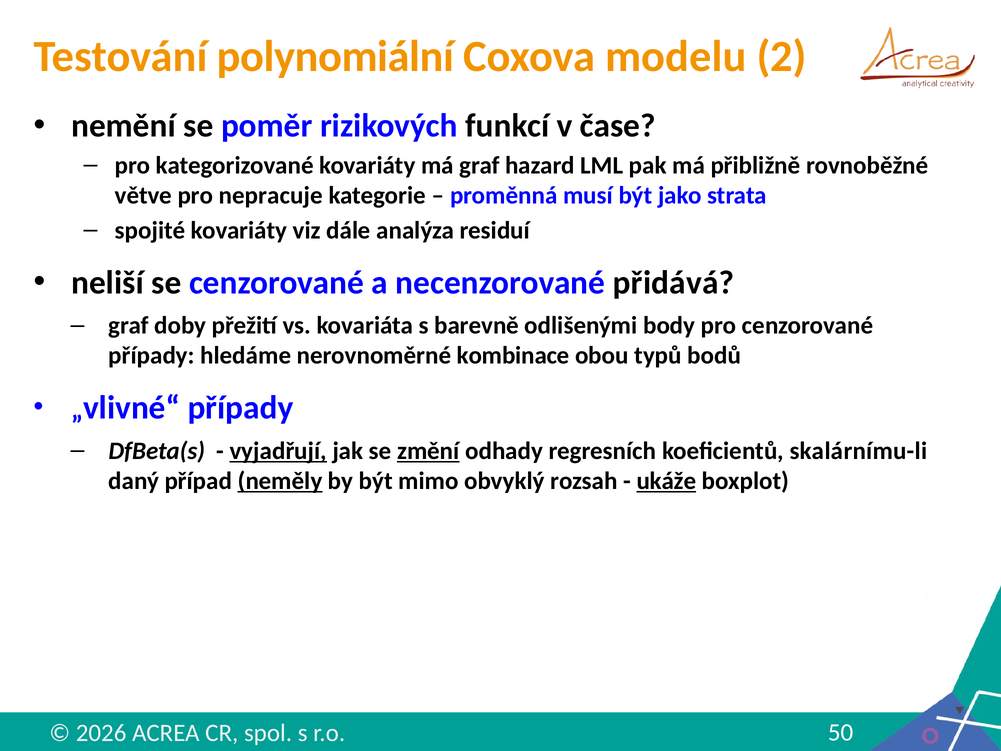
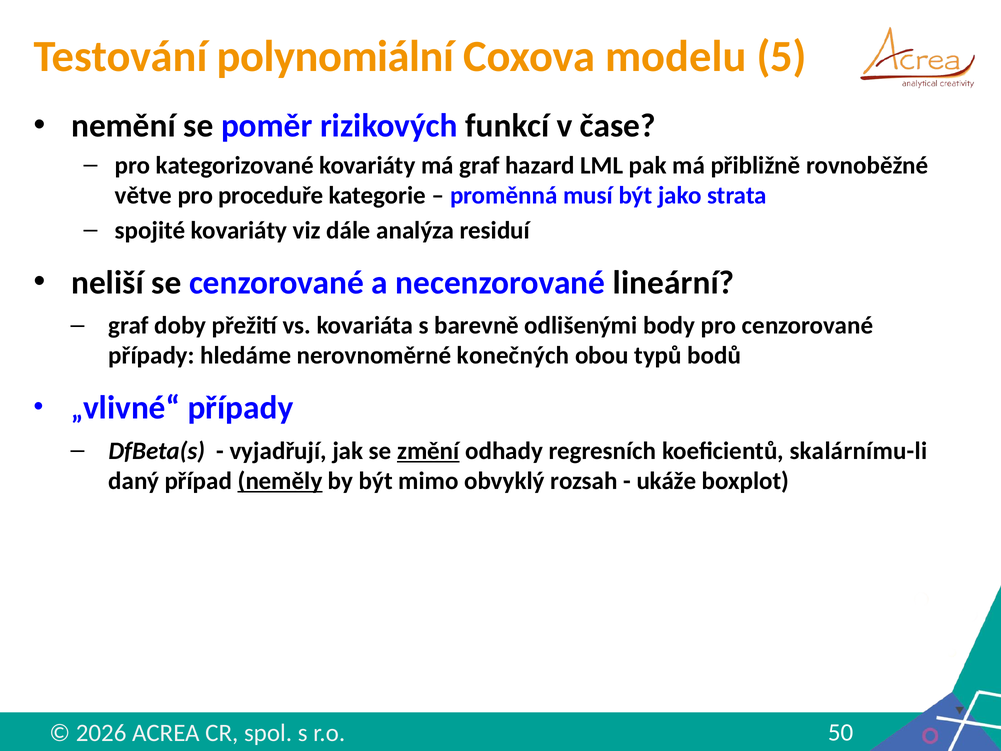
2: 2 -> 5 (782, 56)
nepracuje: nepracuje -> proceduře (271, 195)
přidává: přidává -> lineární (674, 283)
kombinace: kombinace -> konečných (513, 356)
vyjadřují underline: present -> none (278, 451)
ukáže underline: present -> none (666, 481)
